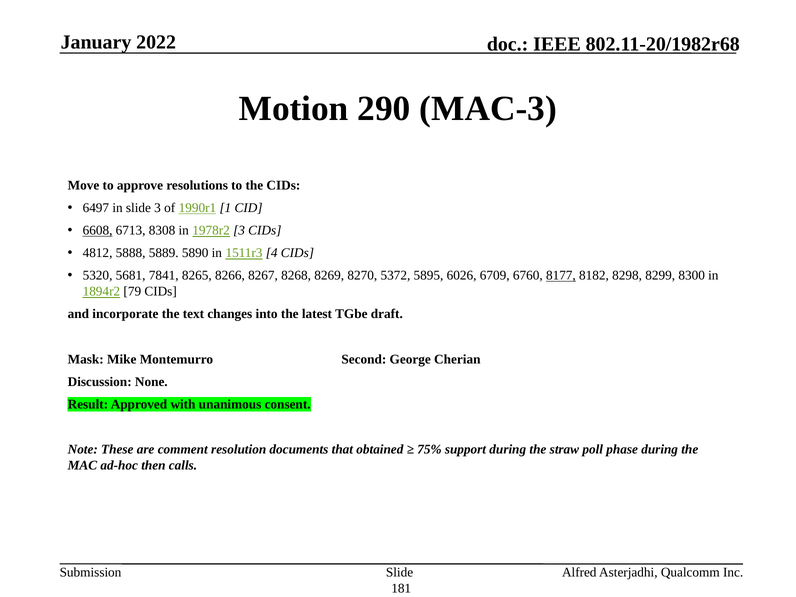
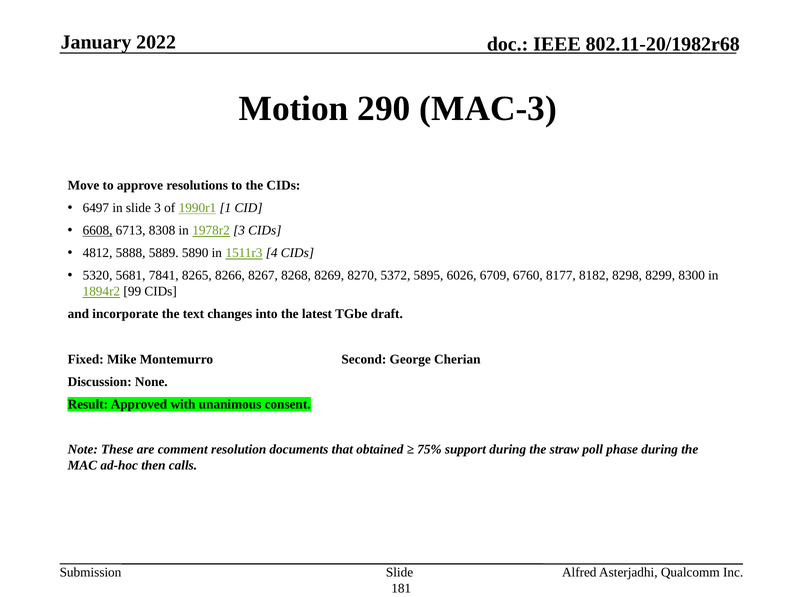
8177 underline: present -> none (561, 276)
79: 79 -> 99 (132, 292)
Mask: Mask -> Fixed (86, 359)
